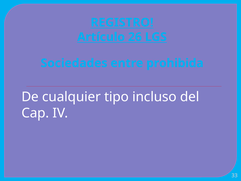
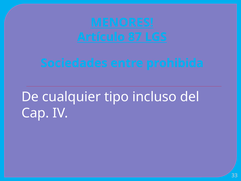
REGISTRO: REGISTRO -> MENORES (122, 22)
26: 26 -> 87 (135, 37)
